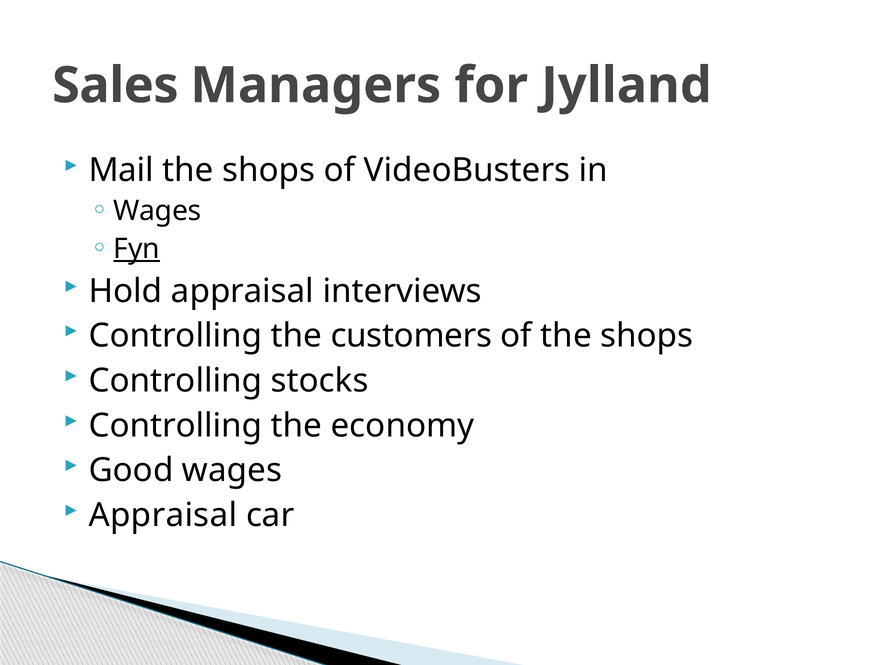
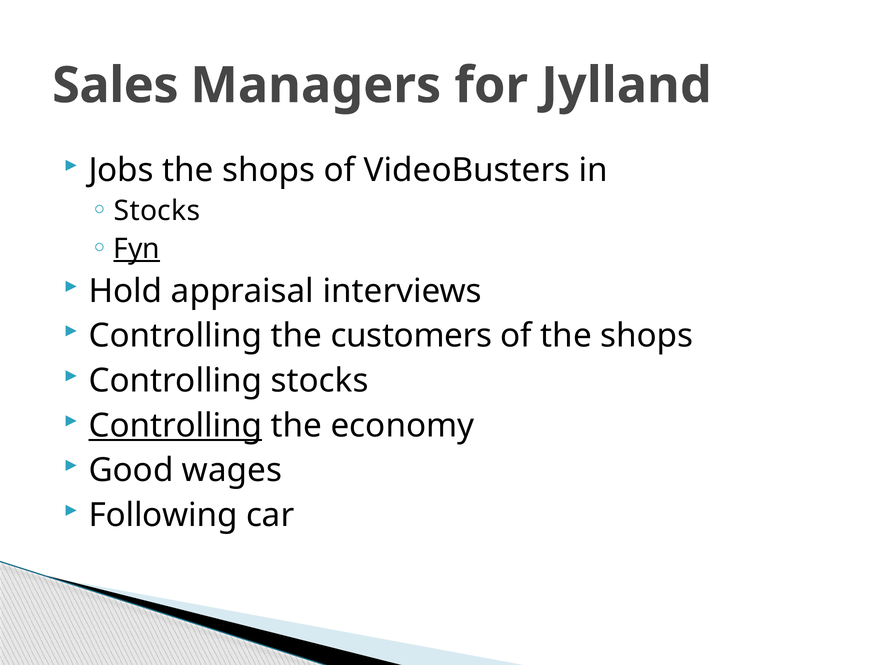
Mail: Mail -> Jobs (121, 170)
Wages: Wages -> Stocks (157, 211)
Controlling underline: none -> present (175, 426)
Appraisal: Appraisal -> Following (163, 516)
